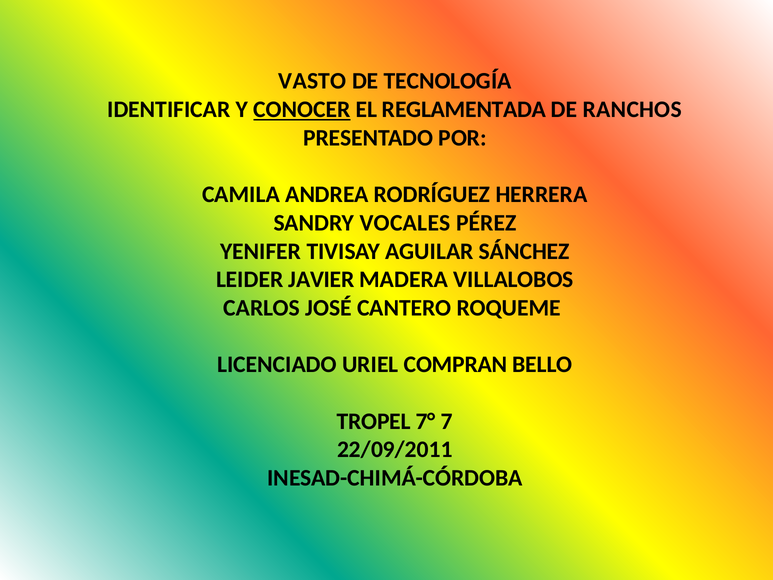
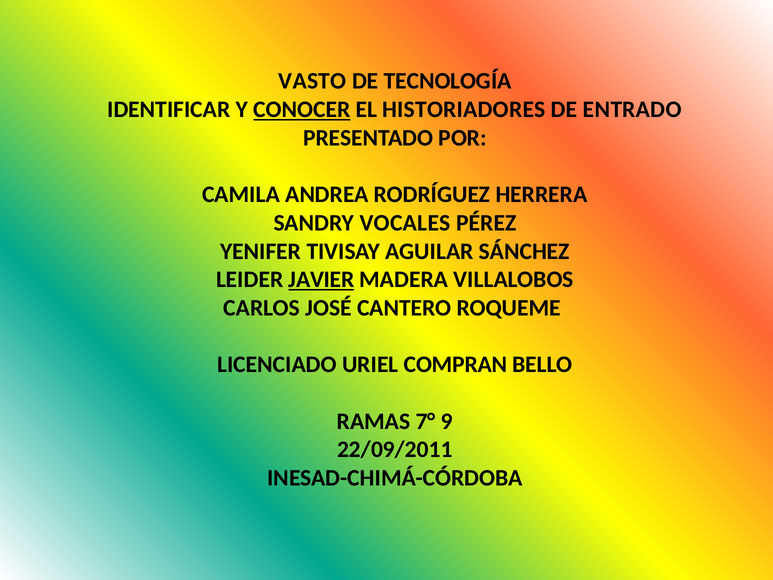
REGLAMENTADA: REGLAMENTADA -> HISTORIADORES (464, 109)
RANCHOS: RANCHOS -> ENTRADO (632, 109)
JAVIER underline: none -> present (321, 279)
TROPEL: TROPEL -> RAMAS (374, 421)
7: 7 -> 9 (447, 421)
